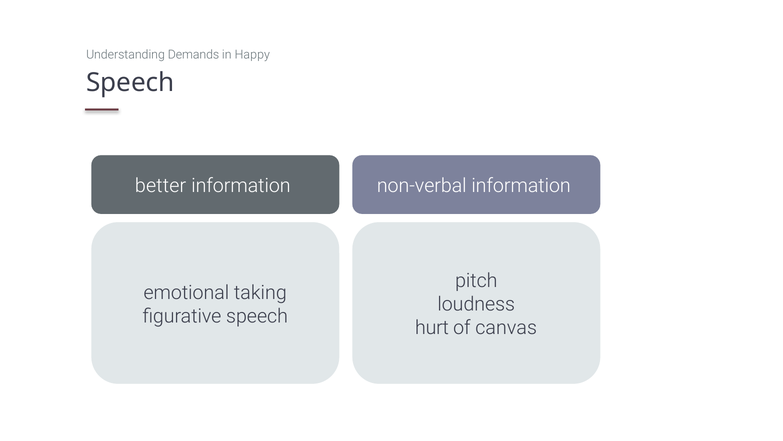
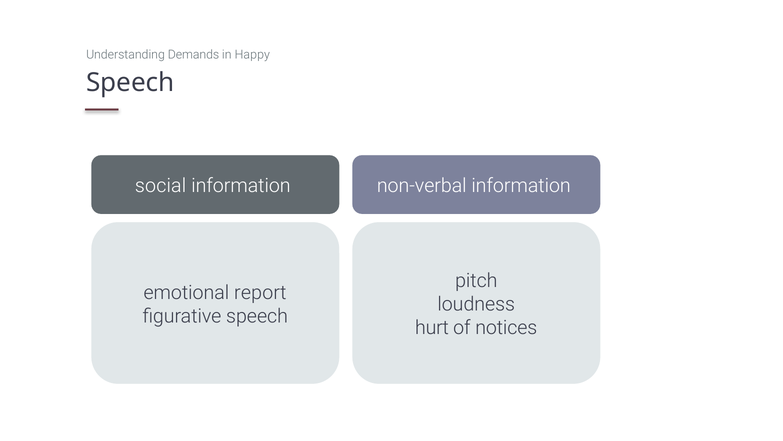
better: better -> social (161, 186)
taking: taking -> report (260, 292)
canvas: canvas -> notices (506, 327)
